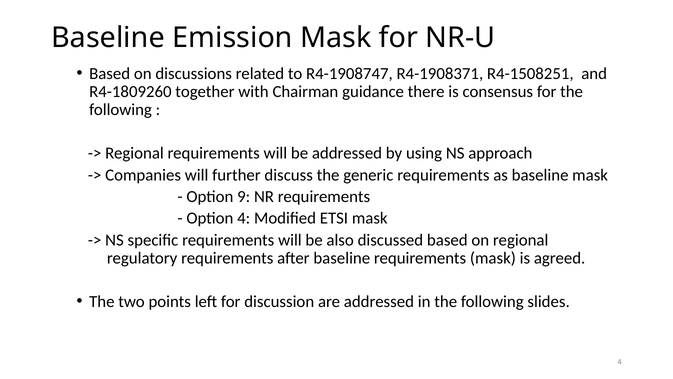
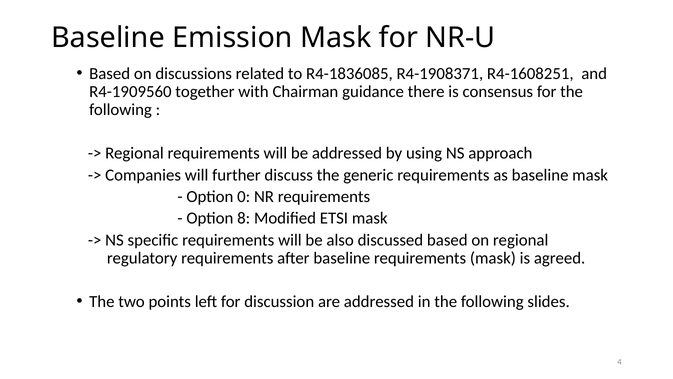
R4-1908747: R4-1908747 -> R4-1836085 (349, 73)
R4-1508251: R4-1508251 -> R4-1608251 (530, 73)
R4-1809260: R4-1809260 -> R4-1909560 (130, 92)
9: 9 -> 0 (244, 196)
Option 4: 4 -> 8 (244, 218)
